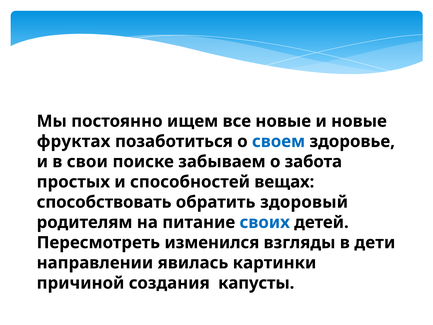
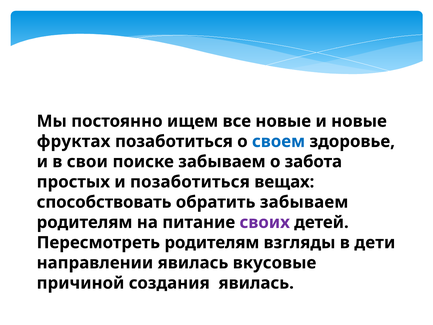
и способностей: способностей -> позаботиться (190, 182)
обратить здоровый: здоровый -> забываем (304, 202)
своих colour: blue -> purple (265, 222)
Пересмотреть изменился: изменился -> родителям (212, 242)
картинки: картинки -> вкусовые (275, 263)
создания капусты: капусты -> явилась (256, 283)
